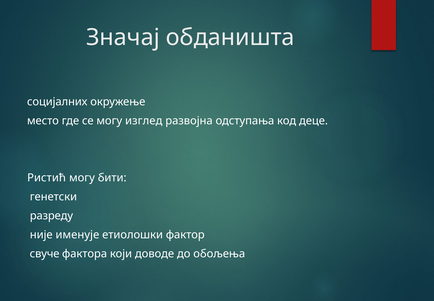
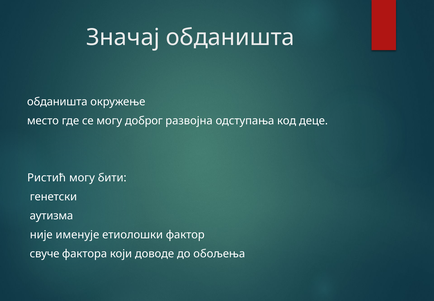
социјалних: социјалних -> обданишта (57, 102)
изглед: изглед -> доброг (144, 121)
разреду: разреду -> аутизма (51, 215)
